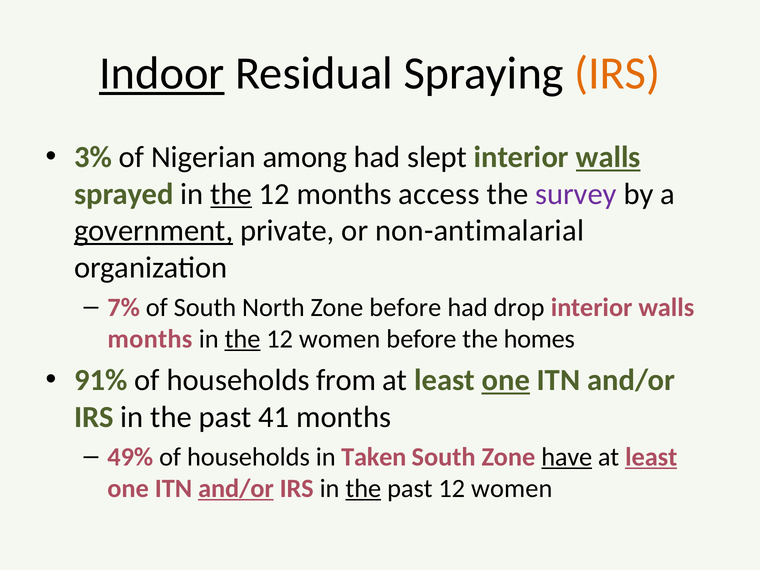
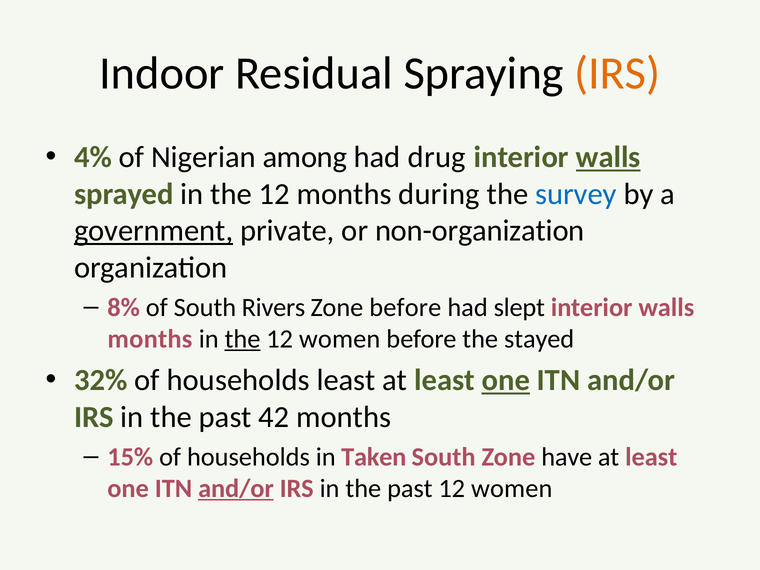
Indoor underline: present -> none (162, 74)
3%: 3% -> 4% (93, 157)
slept: slept -> drug (437, 157)
the underline: present -> none (231, 194)
access: access -> during (439, 194)
survey colour: purple -> blue (576, 194)
non-antimalarial: non-antimalarial -> non-organization (480, 231)
7%: 7% -> 8% (124, 307)
North: North -> Rivers (273, 307)
drop: drop -> slept (519, 307)
homes: homes -> stayed (539, 339)
91%: 91% -> 32% (101, 380)
households from: from -> least (346, 380)
41: 41 -> 42 (274, 417)
49%: 49% -> 15% (130, 457)
have underline: present -> none (567, 457)
least underline: present -> none (651, 457)
the underline: present -> none (363, 489)
